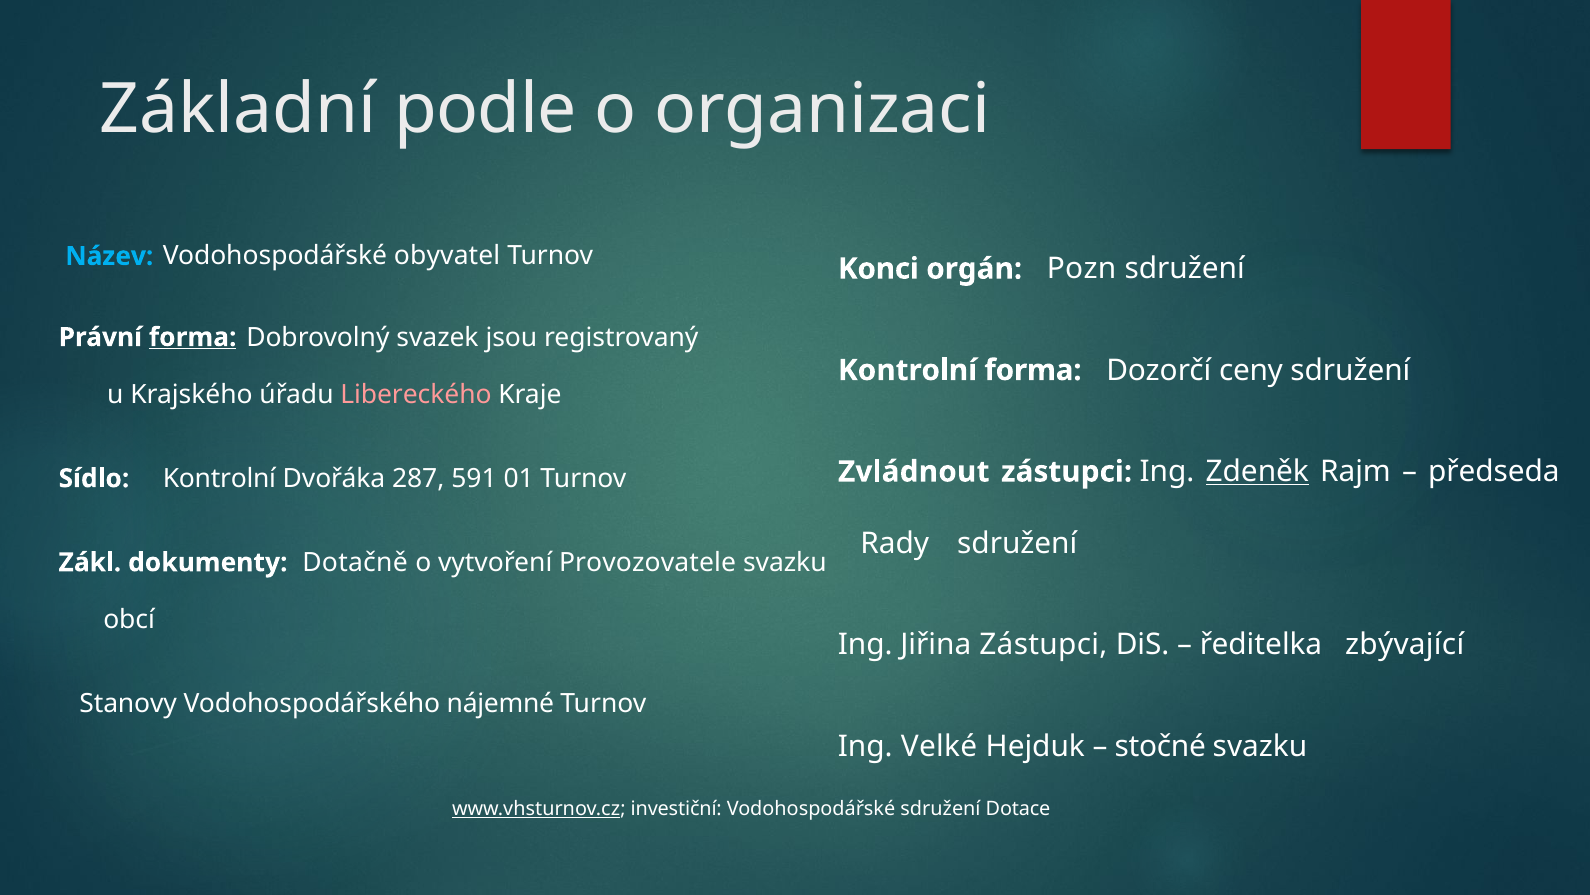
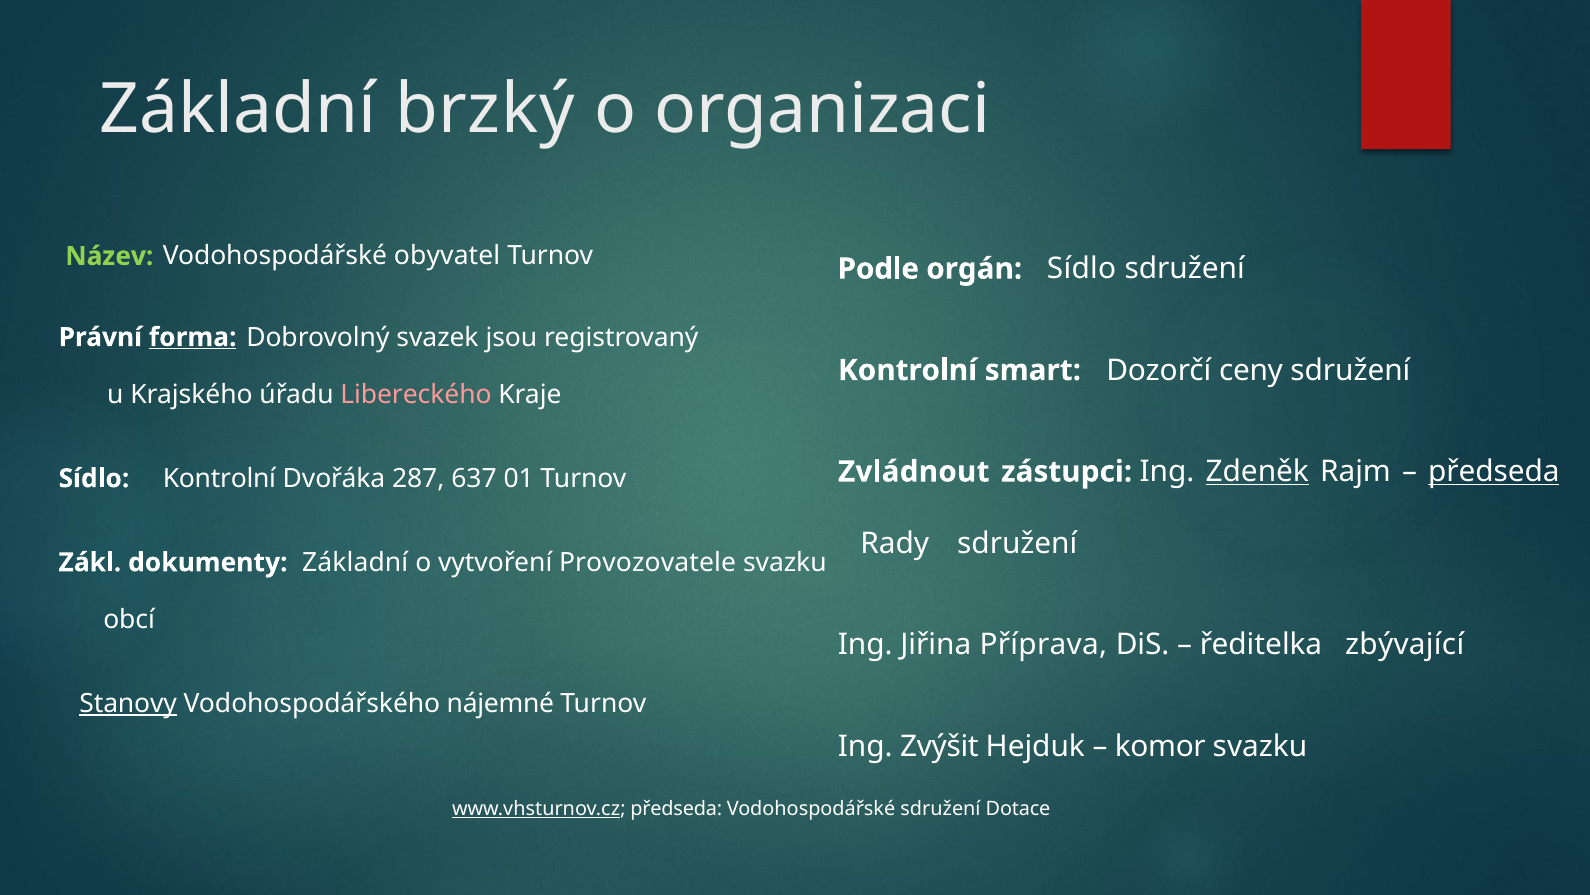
podle: podle -> brzký (485, 109)
Název colour: light blue -> light green (109, 256)
Konci: Konci -> Podle (878, 269)
orgán Pozn: Pozn -> Sídlo (1082, 269)
Kontrolní forma: forma -> smart (1033, 370)
předseda underline: none -> present (1494, 471)
591: 591 -> 637 (474, 478)
dokumenty Dotačně: Dotačně -> Základní (355, 562)
Jiřina Zástupci: Zástupci -> Příprava (1043, 644)
Stanovy underline: none -> present (128, 703)
Velké: Velké -> Zvýšit (939, 746)
stočné: stočné -> komor (1160, 746)
www.vhsturnov.cz investiční: investiční -> předseda (676, 808)
